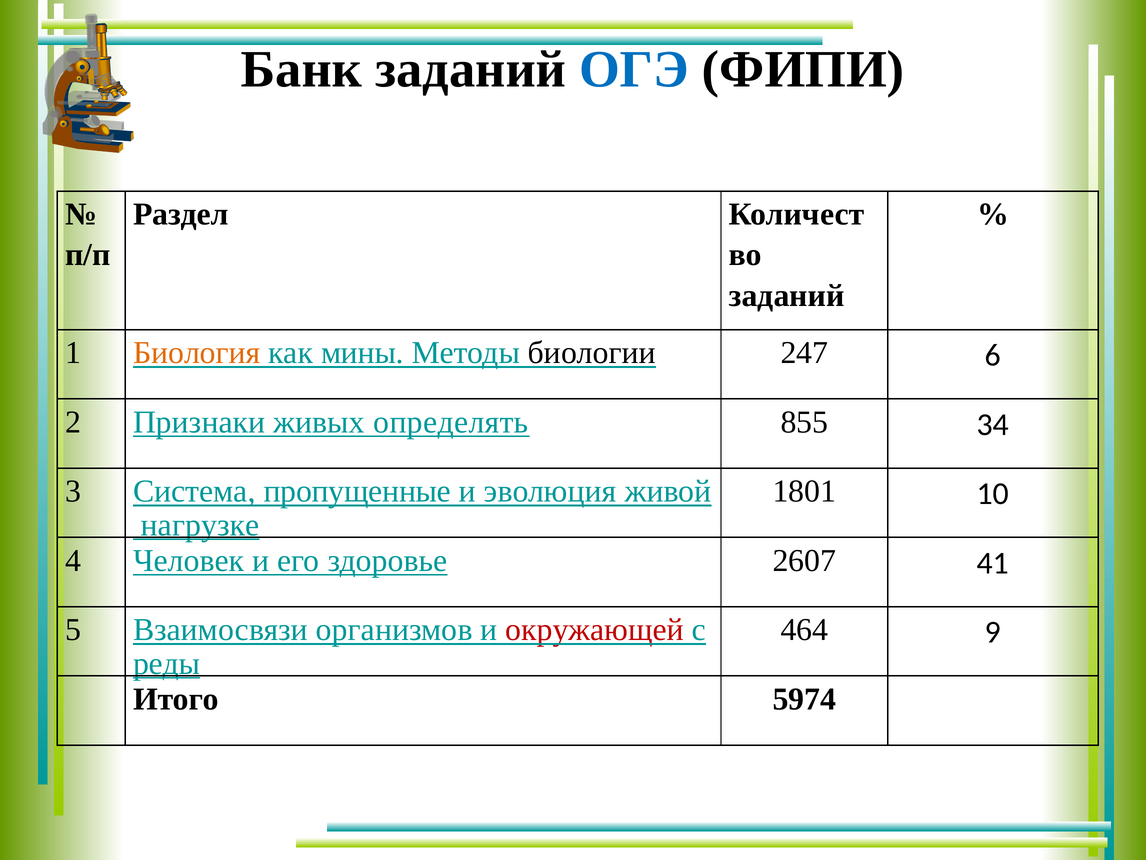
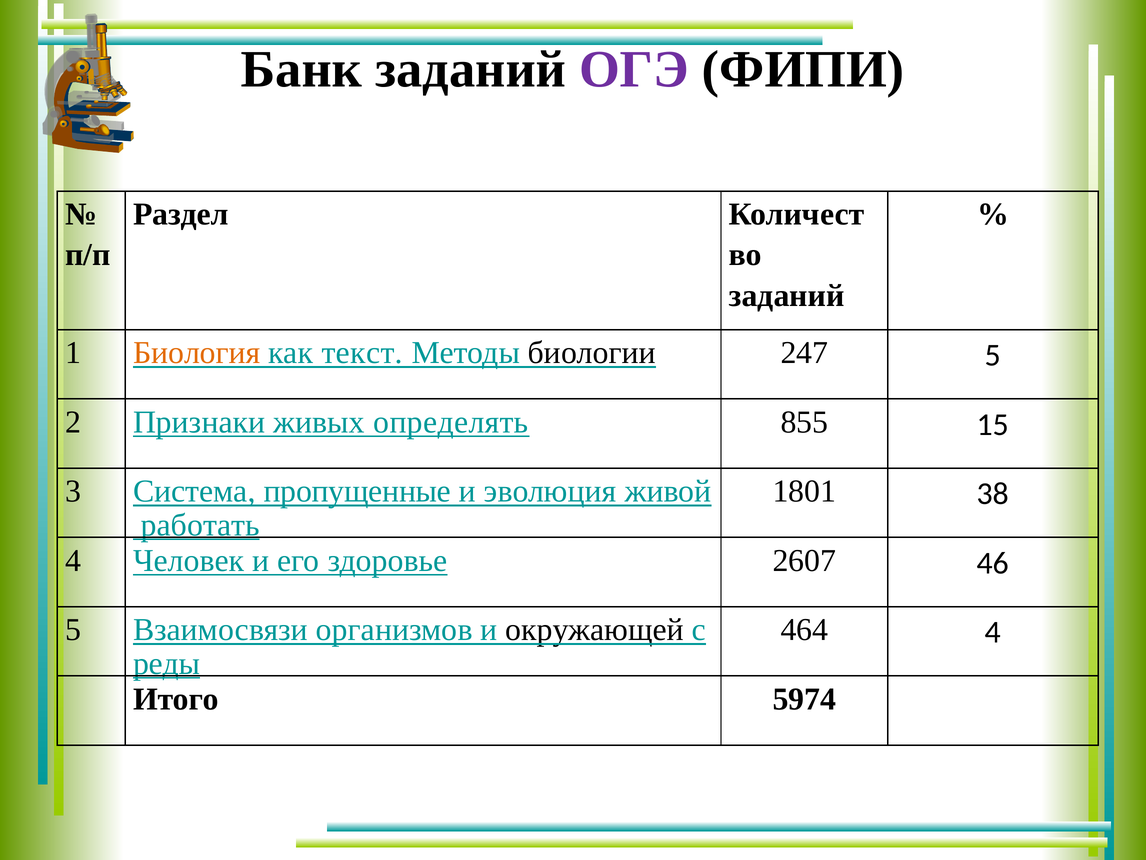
ОГЭ colour: blue -> purple (634, 69)
мины: мины -> текст (362, 353)
247 6: 6 -> 5 (993, 355)
34: 34 -> 15 (993, 424)
10: 10 -> 38 (993, 494)
нагрузке: нагрузке -> работать (200, 525)
41: 41 -> 46 (993, 563)
окружающей colour: red -> black (595, 630)
464 9: 9 -> 4 (993, 632)
